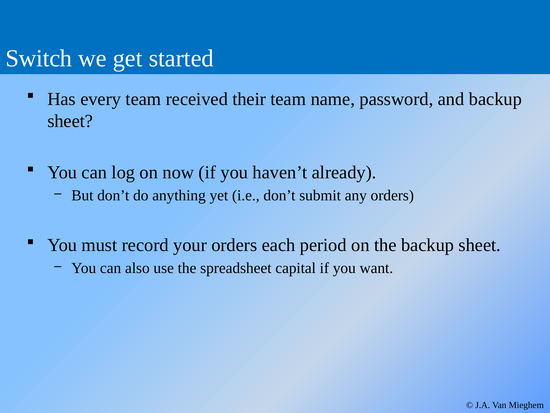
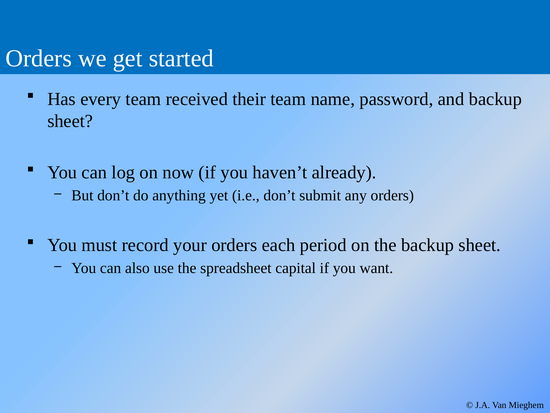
Switch: Switch -> Orders (39, 58)
